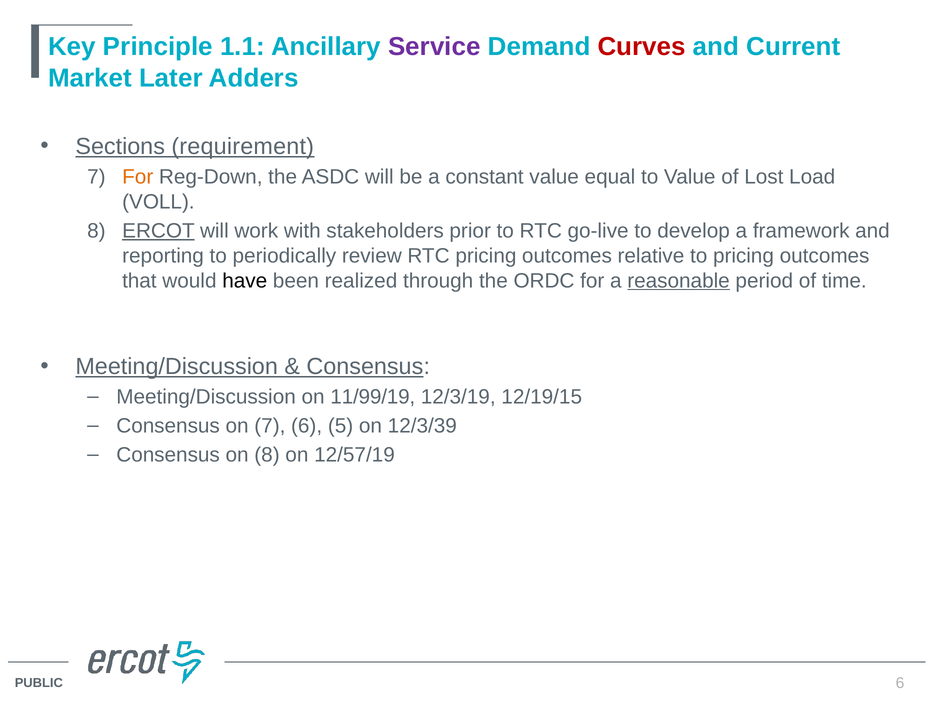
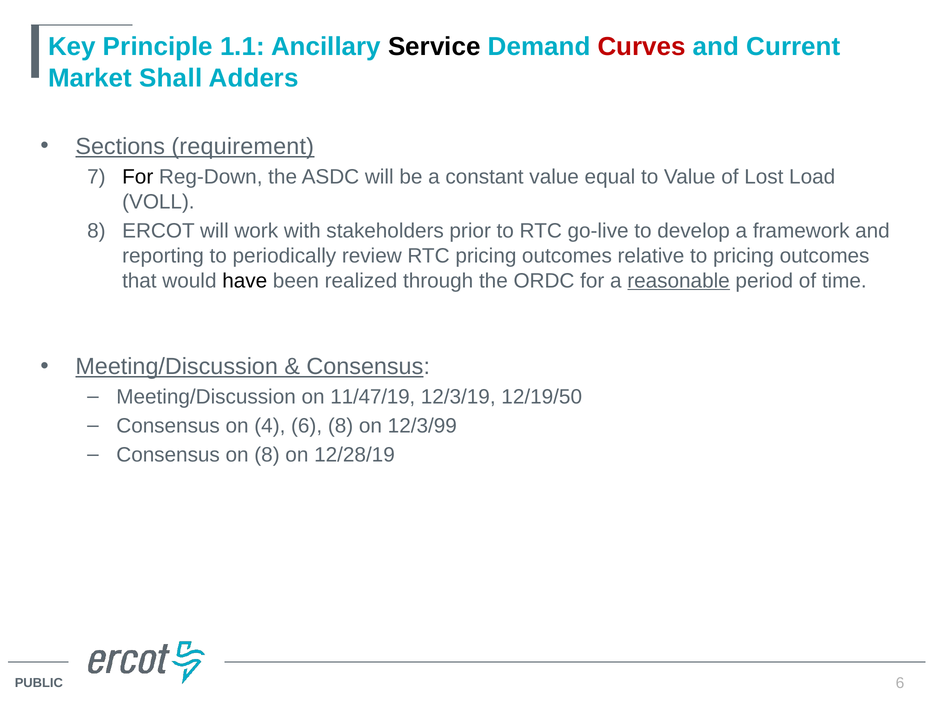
Service colour: purple -> black (434, 47)
Later: Later -> Shall (171, 78)
For colour: orange -> black (138, 177)
ERCOT underline: present -> none (158, 231)
11/99/19: 11/99/19 -> 11/47/19 (373, 397)
12/19/15: 12/19/15 -> 12/19/50 (542, 397)
on 7: 7 -> 4 (270, 426)
6 5: 5 -> 8 (341, 426)
12/3/39: 12/3/39 -> 12/3/99 (422, 426)
12/57/19: 12/57/19 -> 12/28/19 (354, 455)
